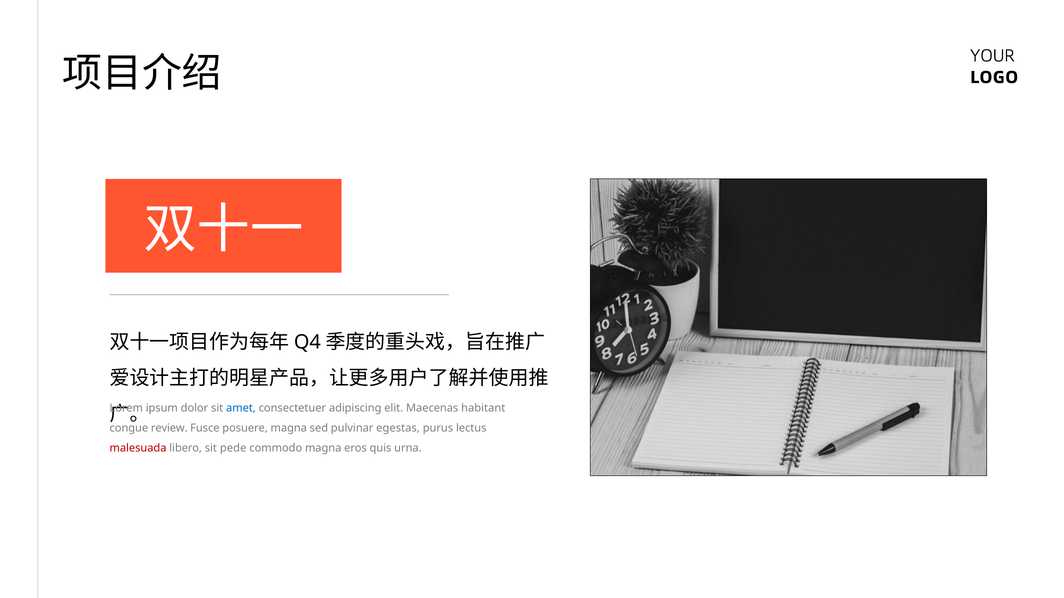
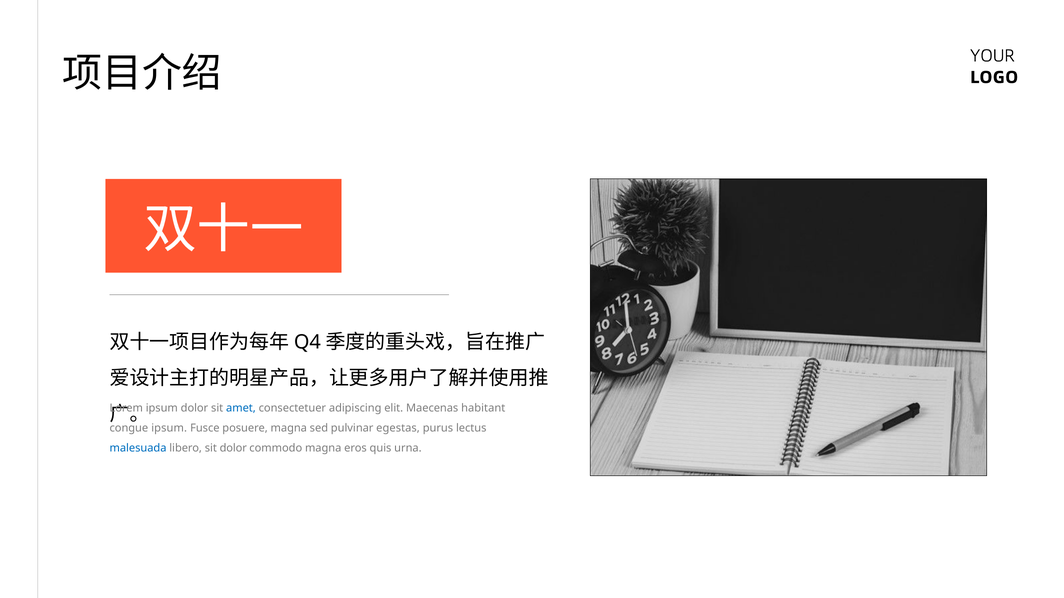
congue review: review -> ipsum (169, 428)
malesuada colour: red -> blue (138, 448)
sit pede: pede -> dolor (233, 448)
